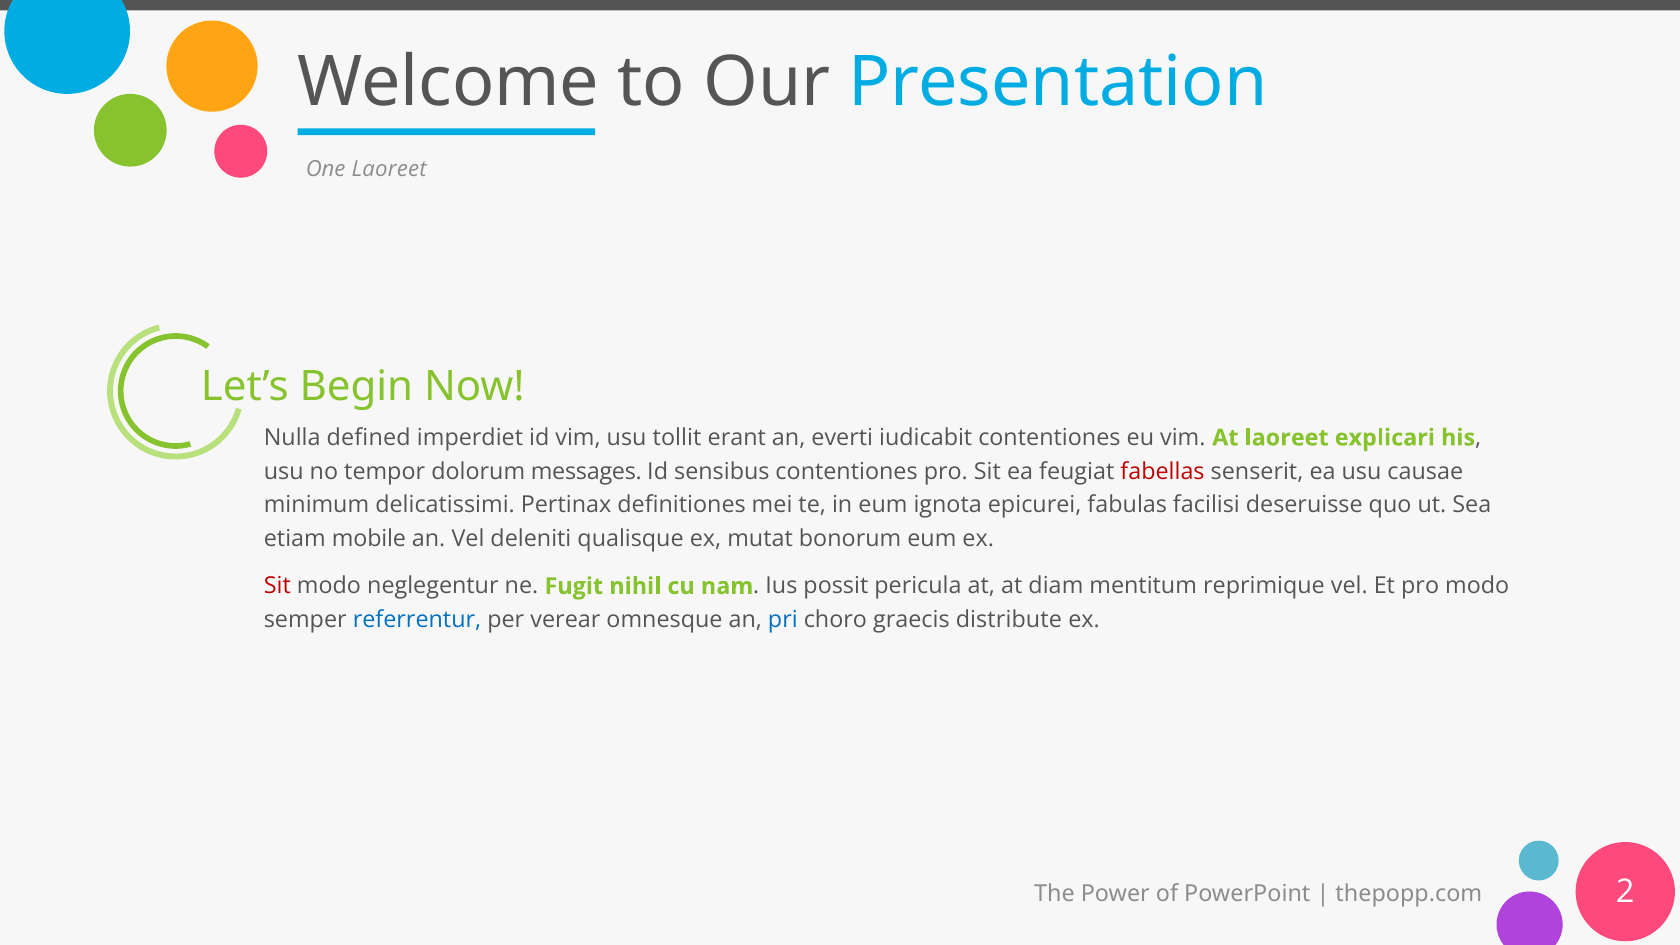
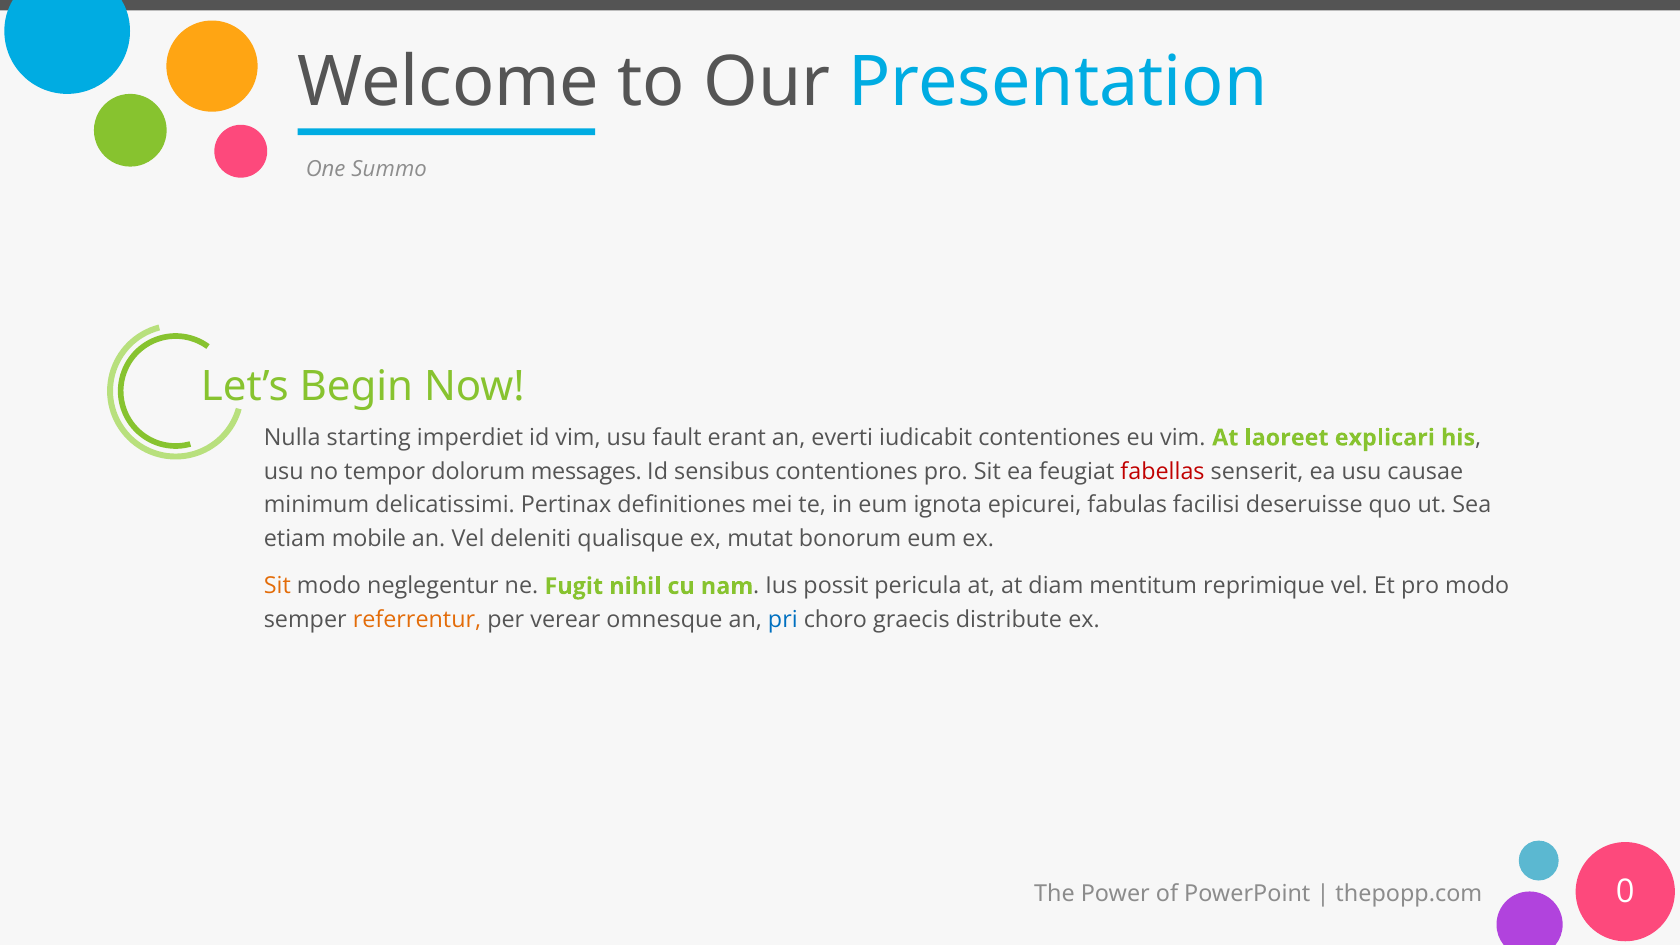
One Laoreet: Laoreet -> Summo (389, 169)
defined: defined -> starting (369, 438)
tollit: tollit -> fault (677, 438)
Sit colour: red -> orange (277, 586)
referrentur colour: blue -> orange (417, 620)
2: 2 -> 0 (1625, 891)
